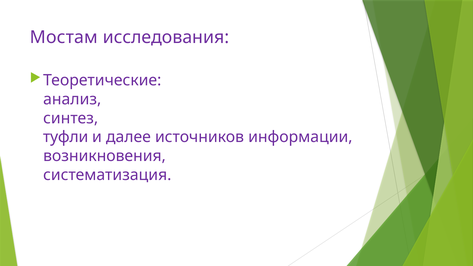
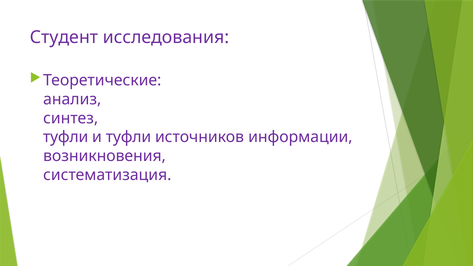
Мостам: Мостам -> Студент (64, 37)
и далее: далее -> туфли (128, 137)
